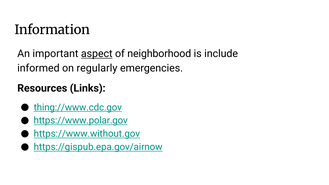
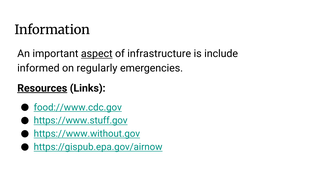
neighborhood: neighborhood -> infrastructure (159, 54)
Resources underline: none -> present (42, 88)
thing://www.cdc.gov: thing://www.cdc.gov -> food://www.cdc.gov (78, 107)
https://www.polar.gov: https://www.polar.gov -> https://www.stuff.gov (81, 121)
